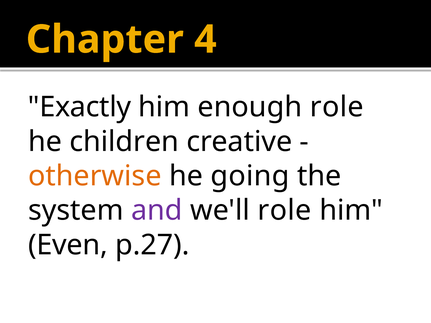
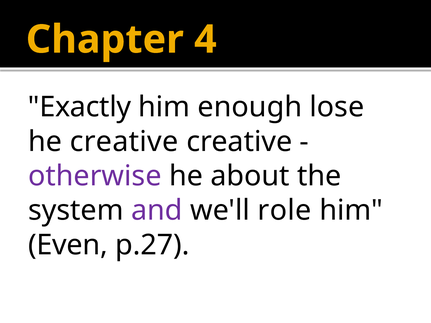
enough role: role -> lose (337, 107)
he children: children -> creative (124, 142)
otherwise colour: orange -> purple (95, 176)
going: going -> about (250, 176)
